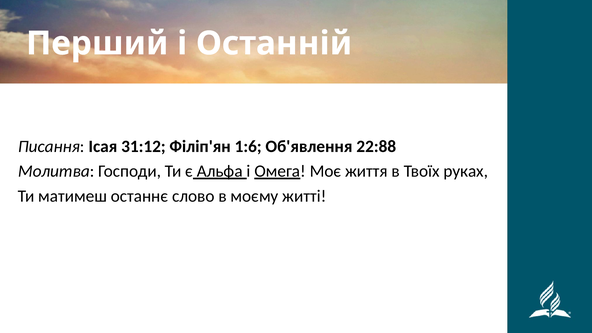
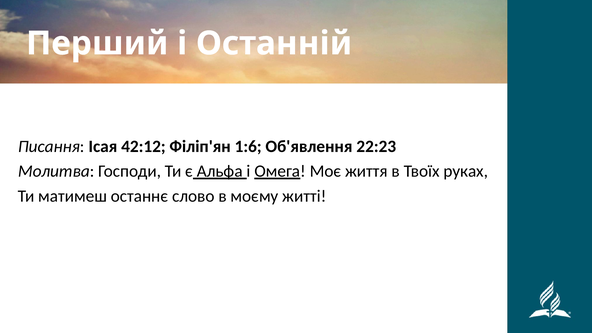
31:12: 31:12 -> 42:12 (143, 146)
22:88: 22:88 -> 22:23 (376, 146)
